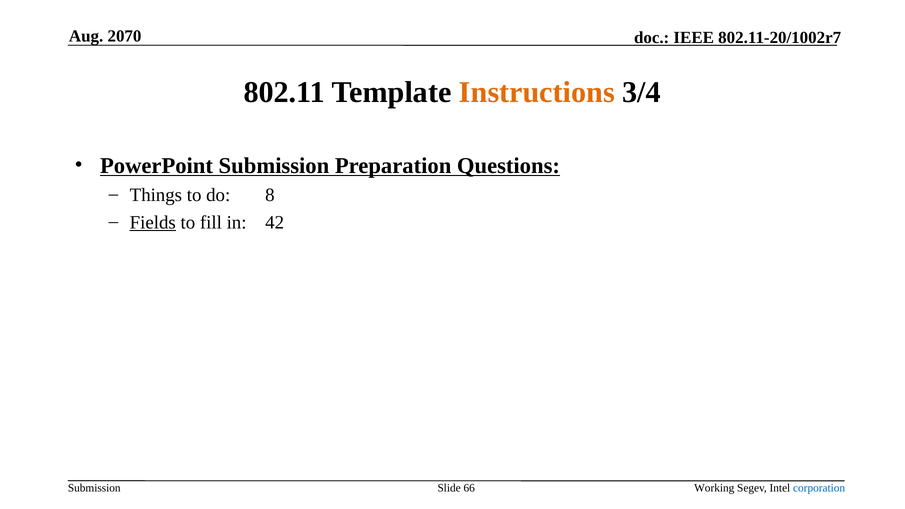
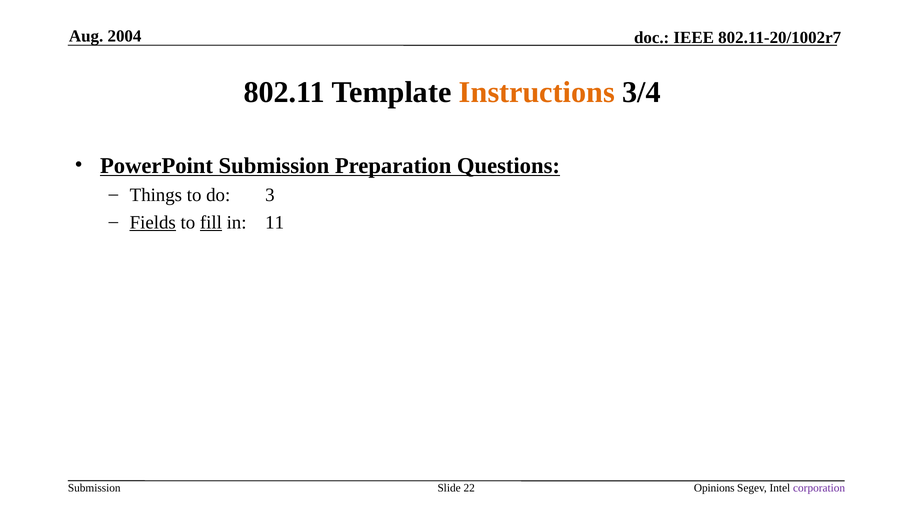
2070: 2070 -> 2004 (124, 36)
8: 8 -> 3 (270, 195)
fill underline: none -> present (211, 222)
42: 42 -> 11 (275, 222)
66: 66 -> 22 (469, 488)
Working: Working -> Opinions (714, 488)
corporation colour: blue -> purple (819, 488)
